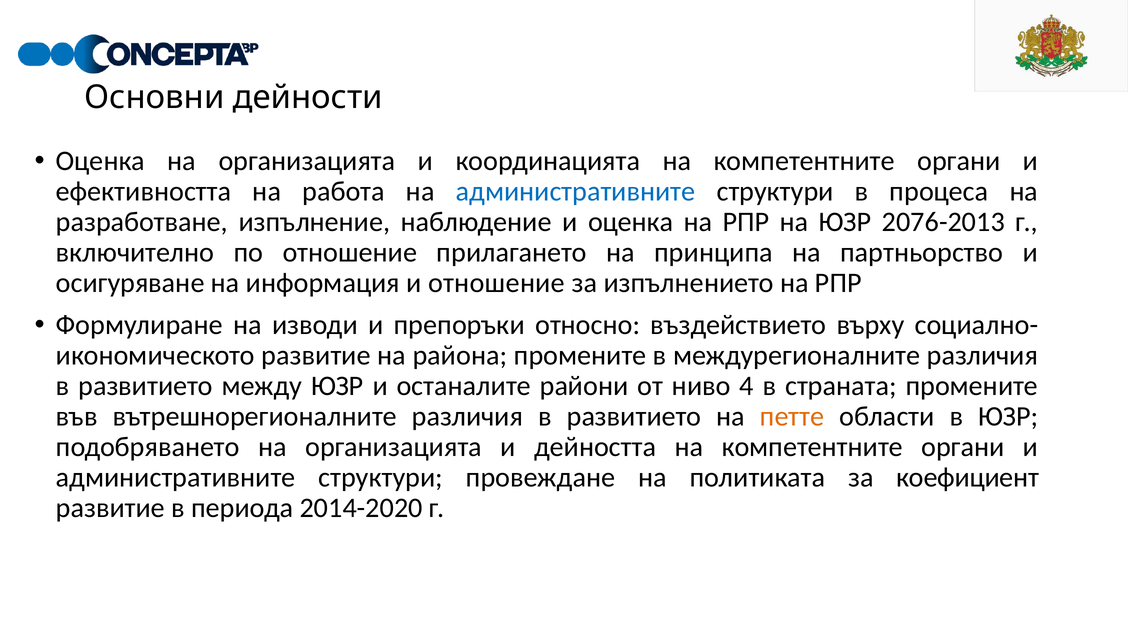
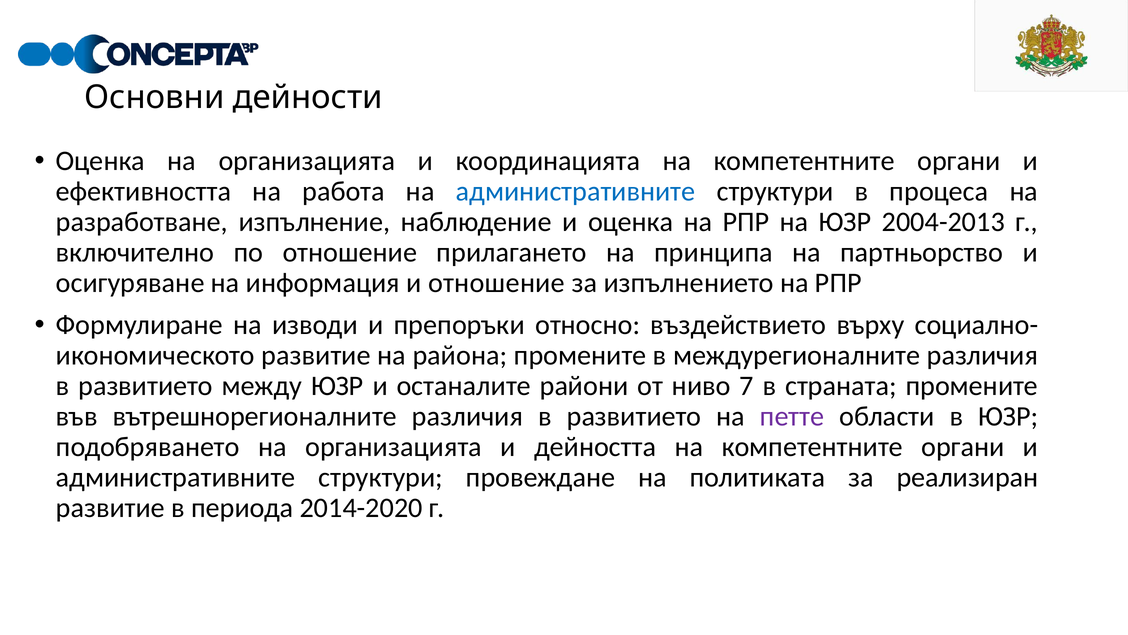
2076-2013: 2076-2013 -> 2004-2013 (943, 222)
4: 4 -> 7 (747, 386)
петте colour: orange -> purple (792, 416)
коефициент: коефициент -> реализиран (967, 477)
